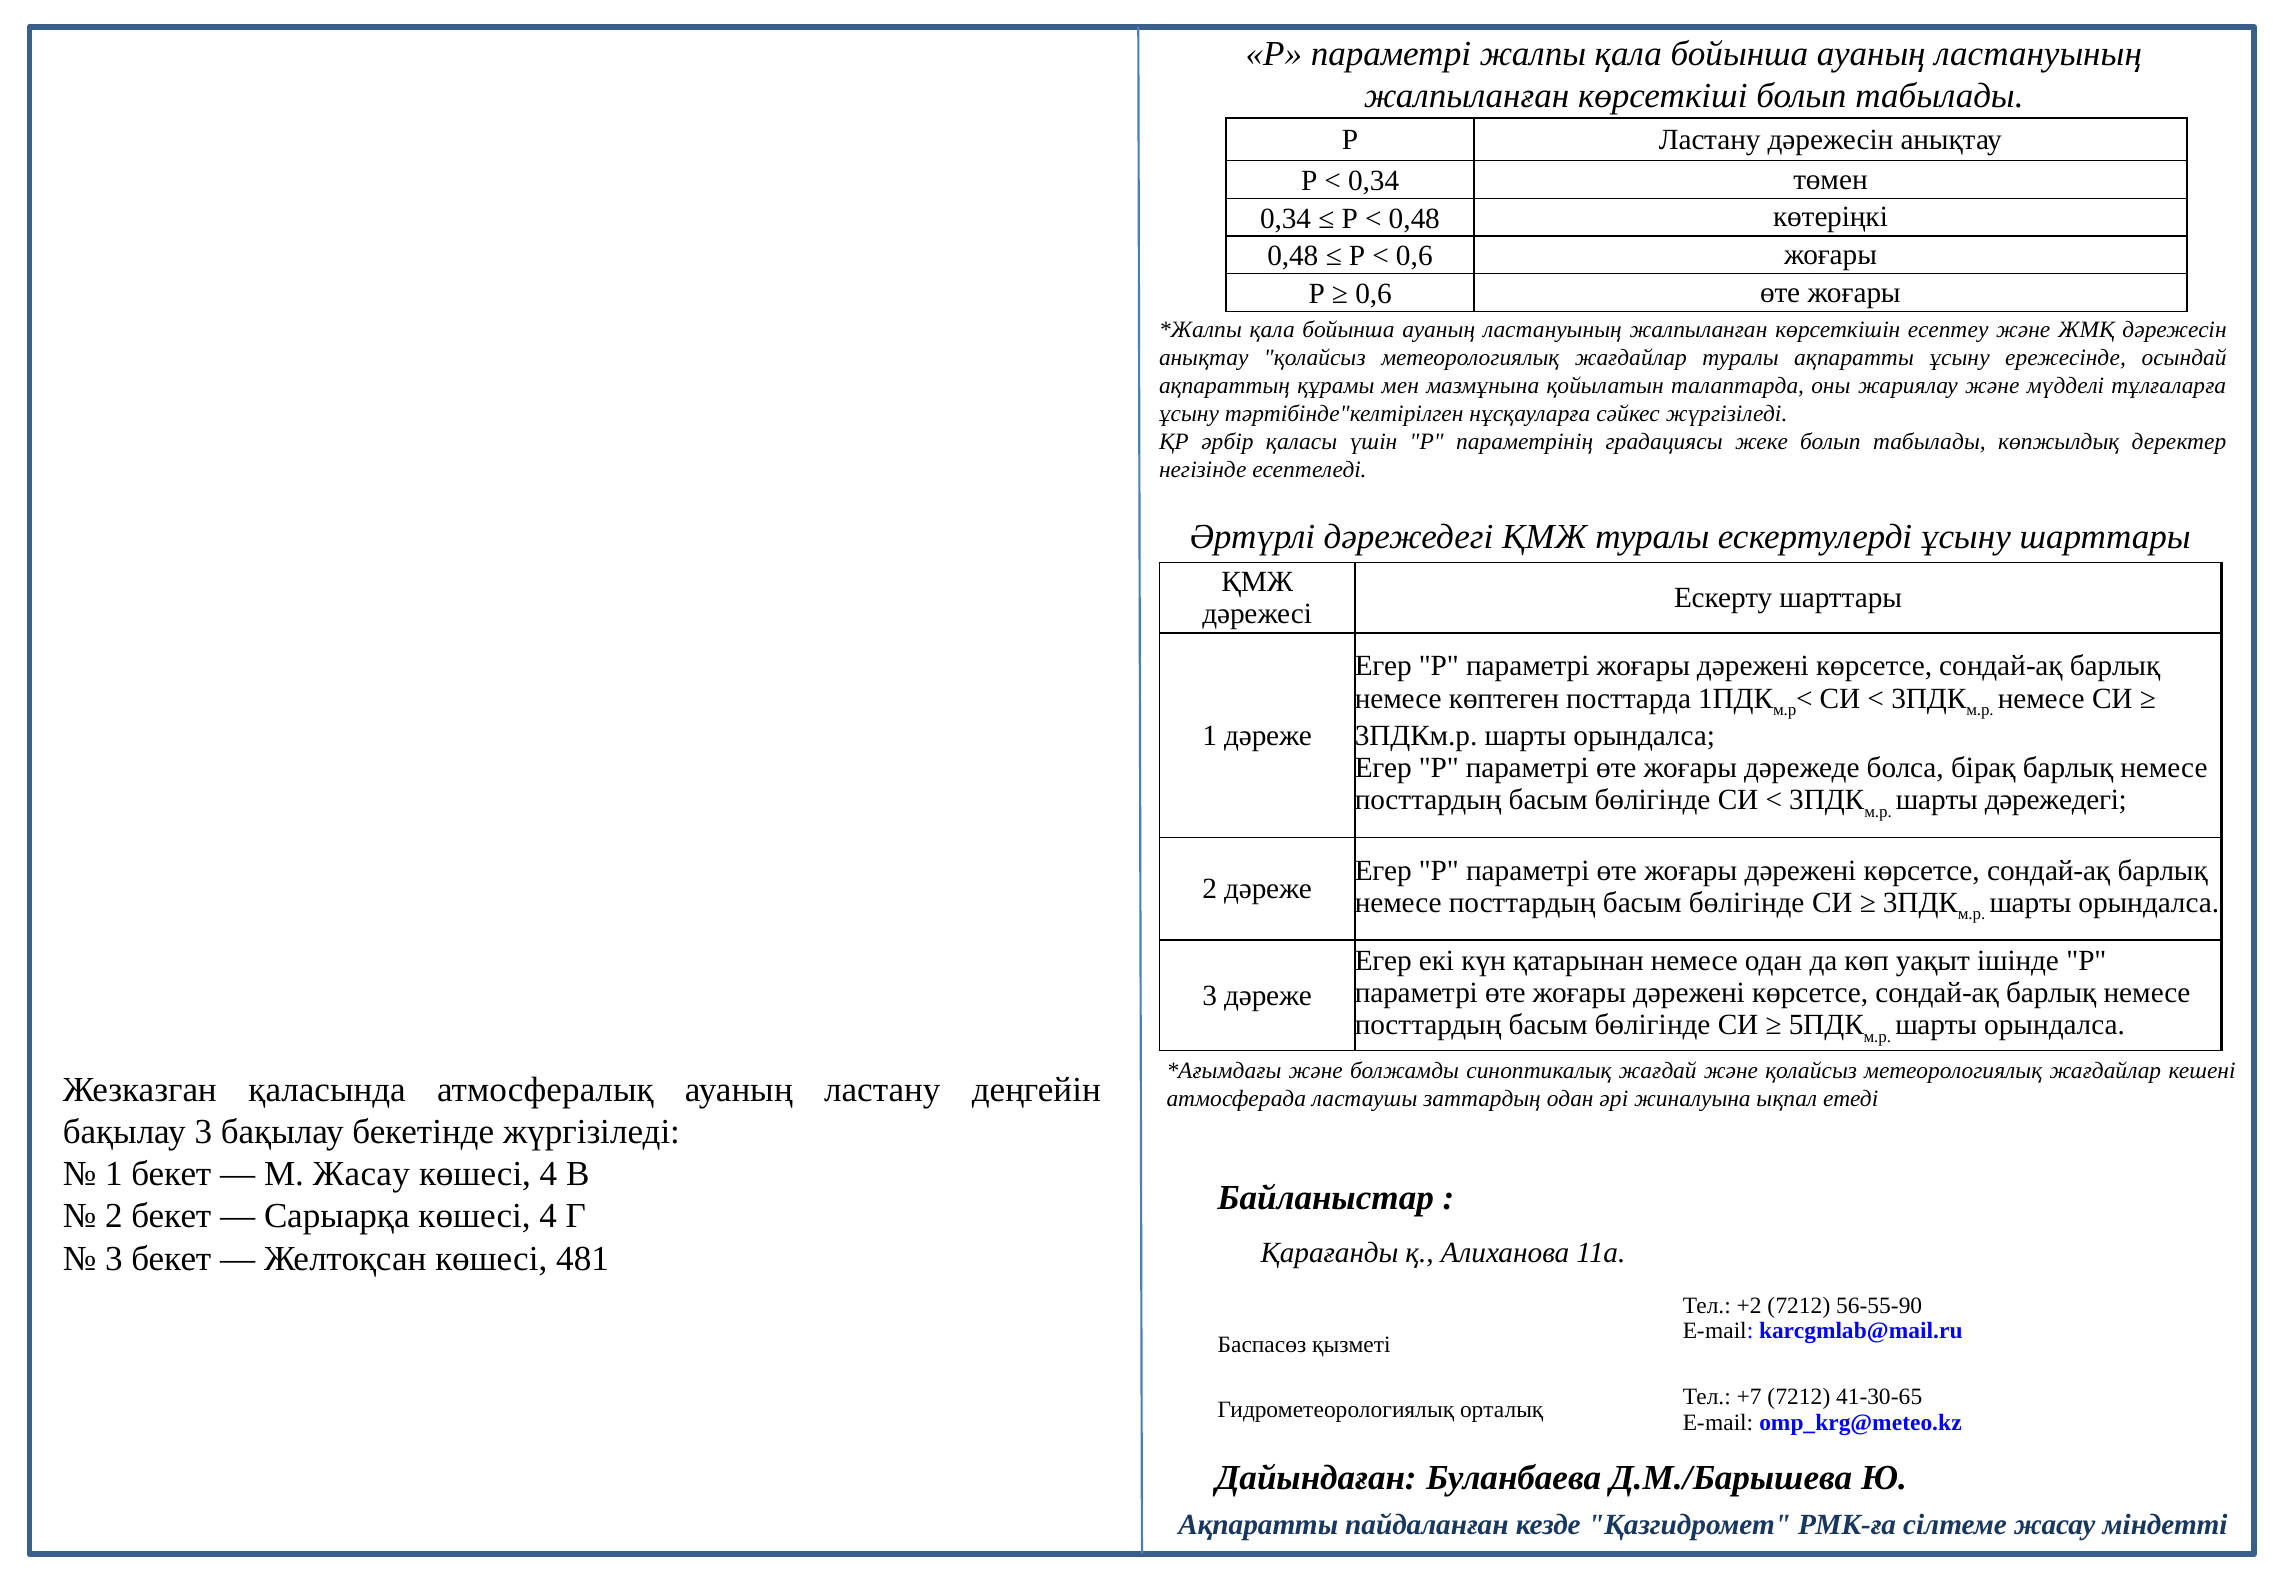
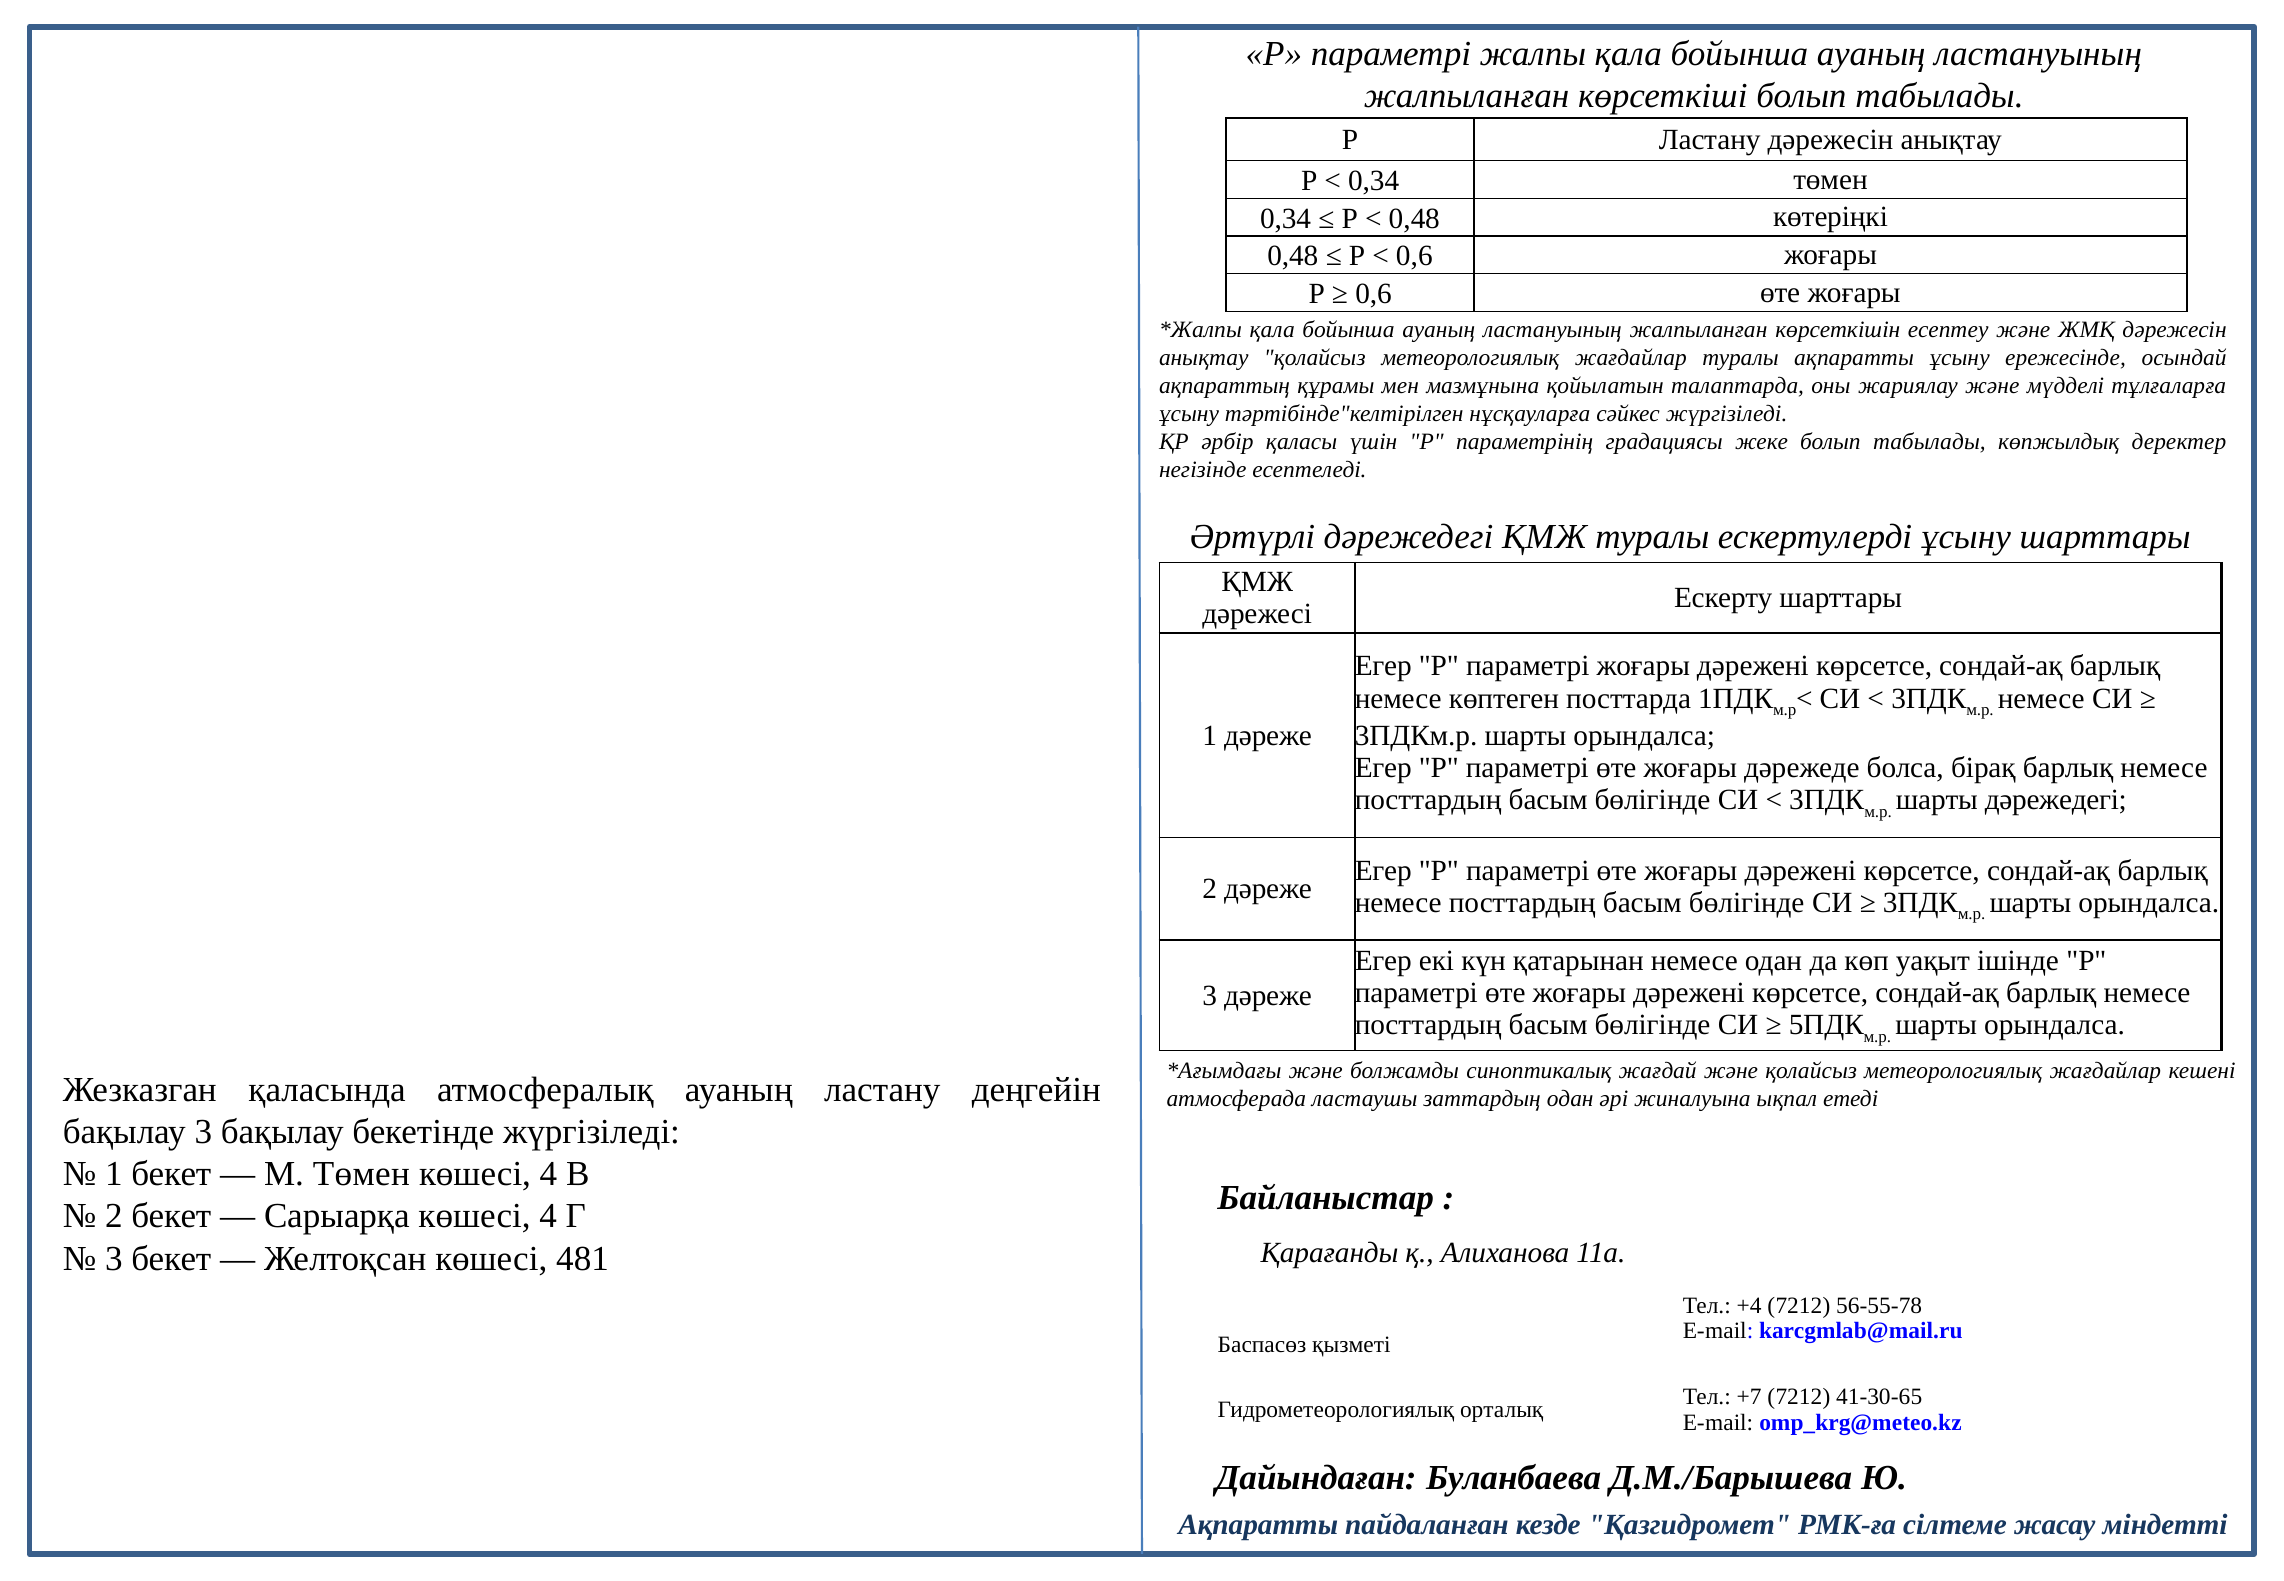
М Жасау: Жасау -> Төмен (361, 1174)
+2: +2 -> +4 (1749, 1305)
56-55-90: 56-55-90 -> 56-55-78 (1879, 1305)
